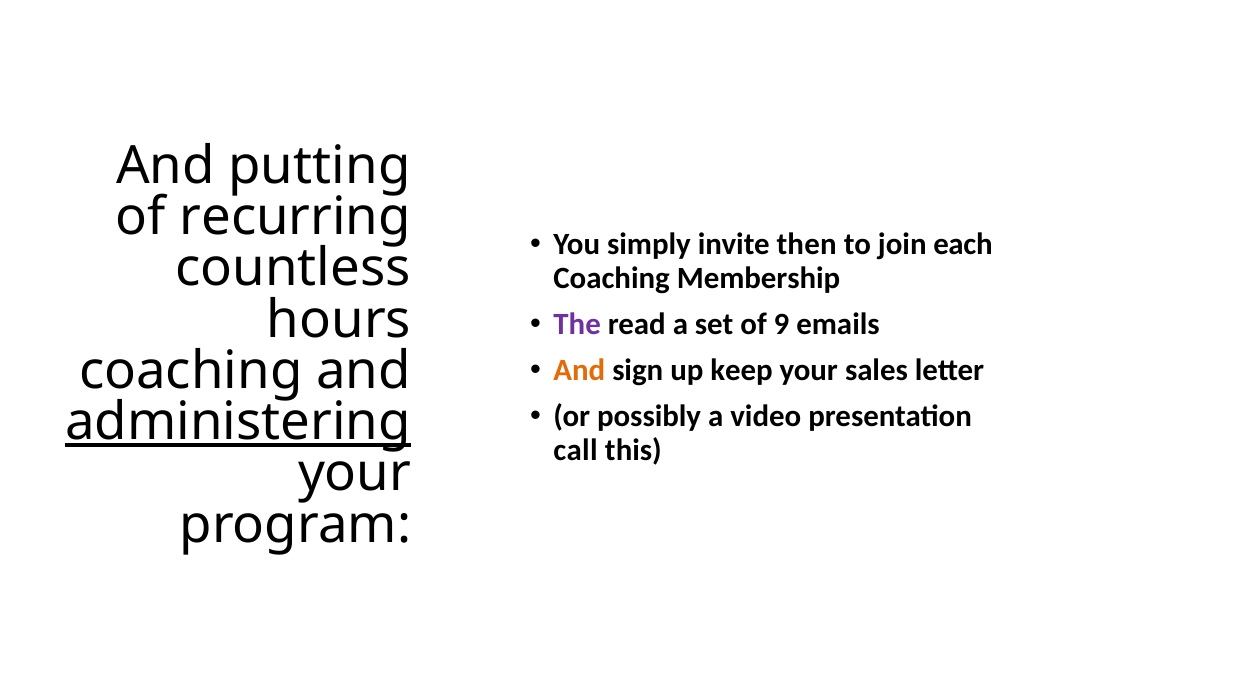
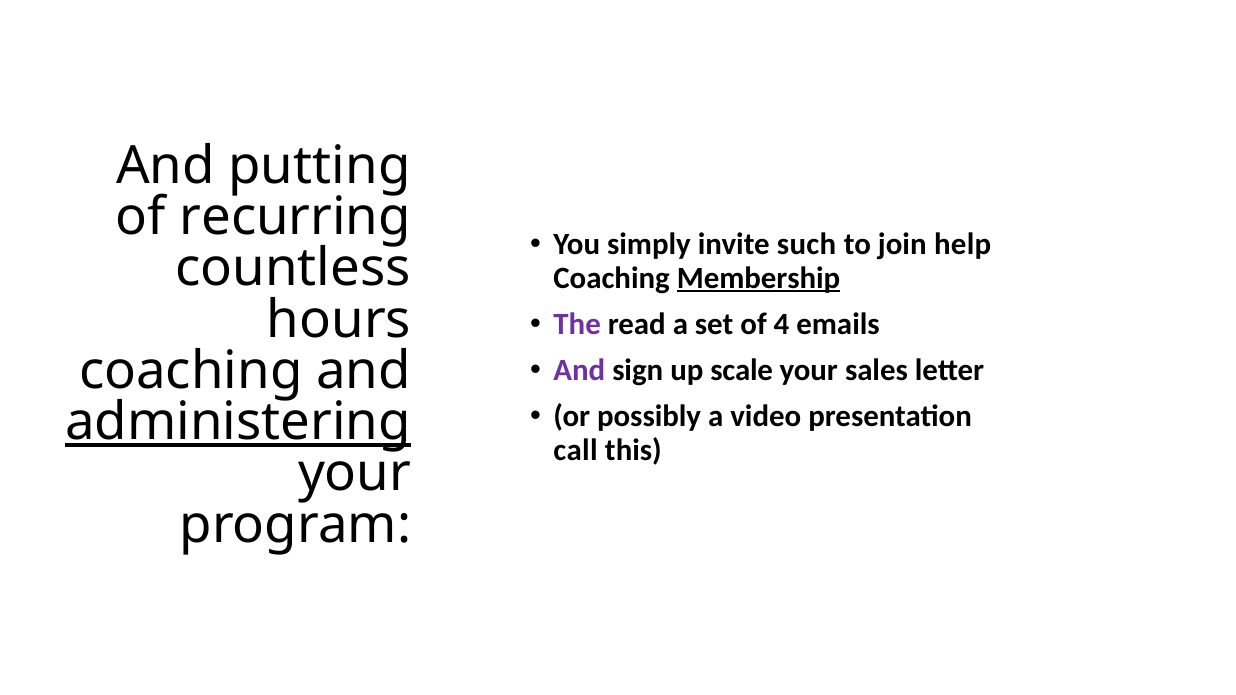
then: then -> such (807, 245)
each: each -> help (963, 245)
Membership underline: none -> present (759, 278)
9: 9 -> 4 (782, 324)
And colour: orange -> purple (579, 371)
keep: keep -> scale (742, 371)
